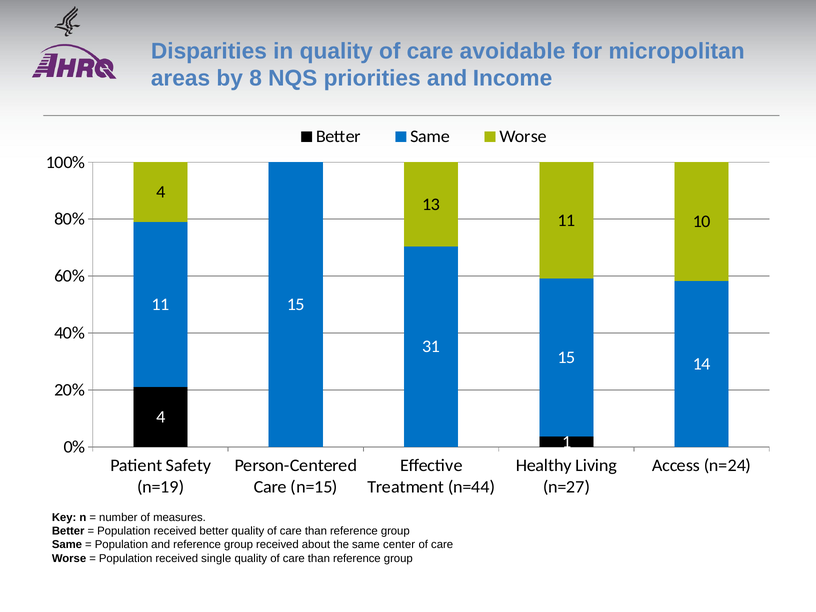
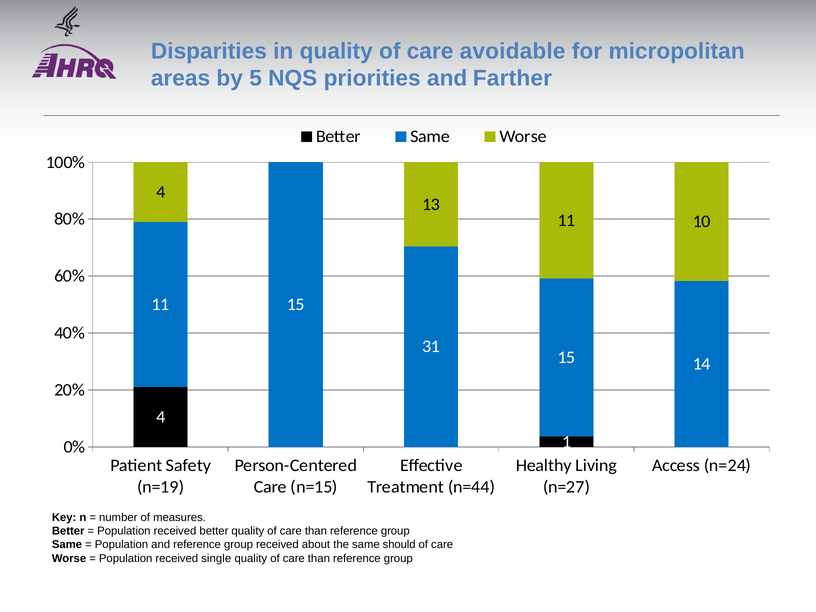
8: 8 -> 5 (256, 78)
Income: Income -> Farther (512, 78)
center: center -> should (399, 545)
